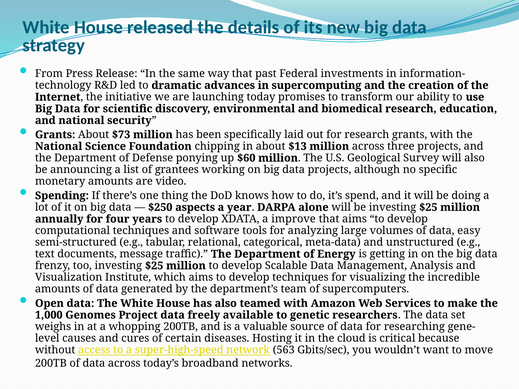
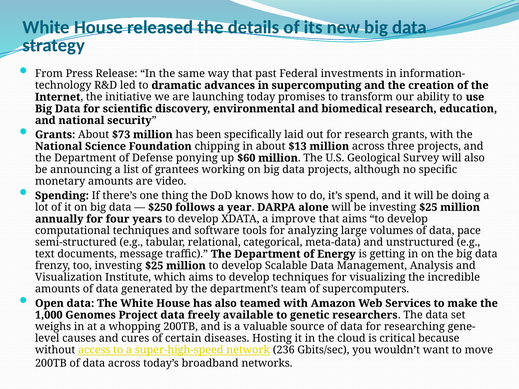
aspects: aspects -> follows (195, 207)
easy: easy -> pace (469, 231)
563: 563 -> 236 (284, 350)
